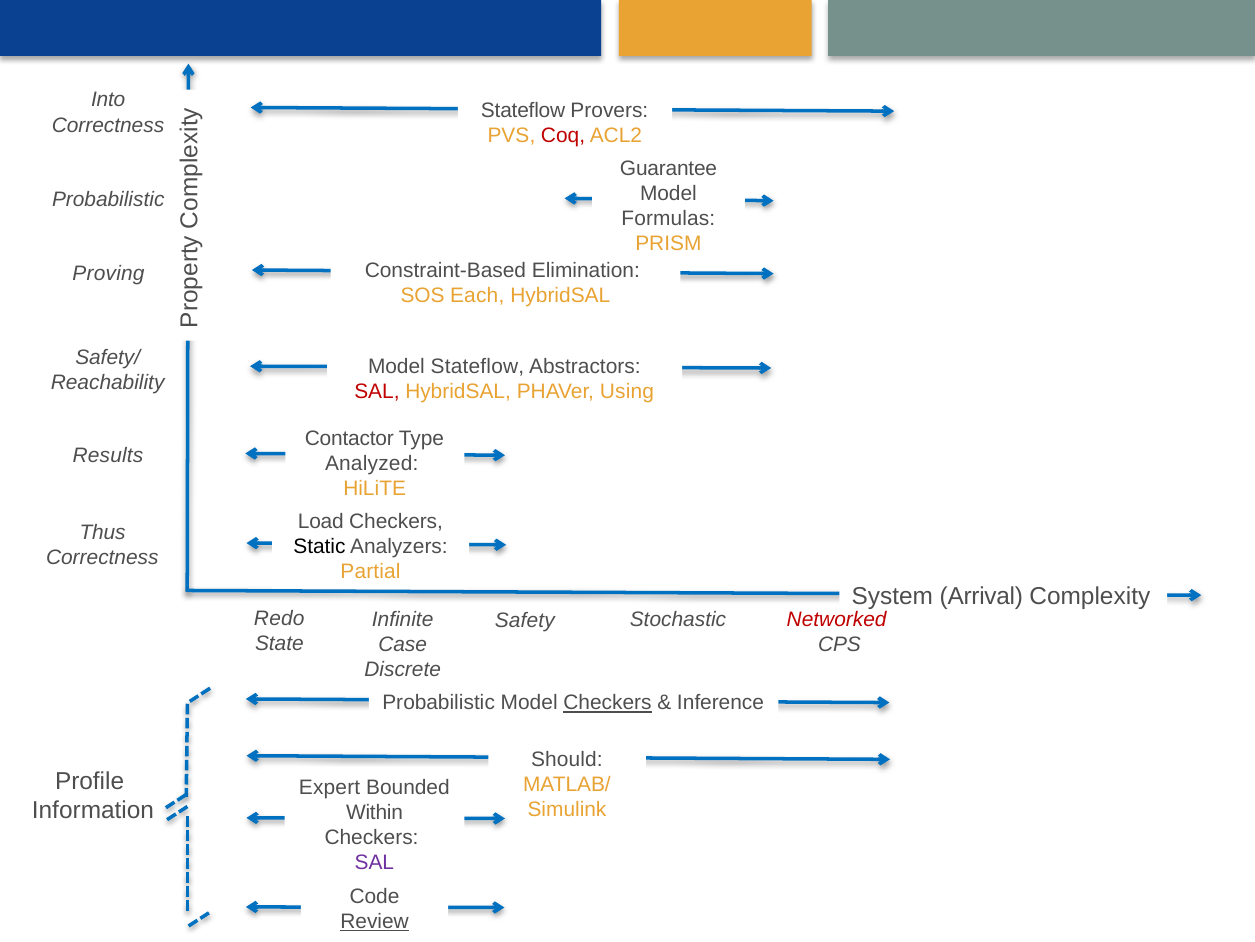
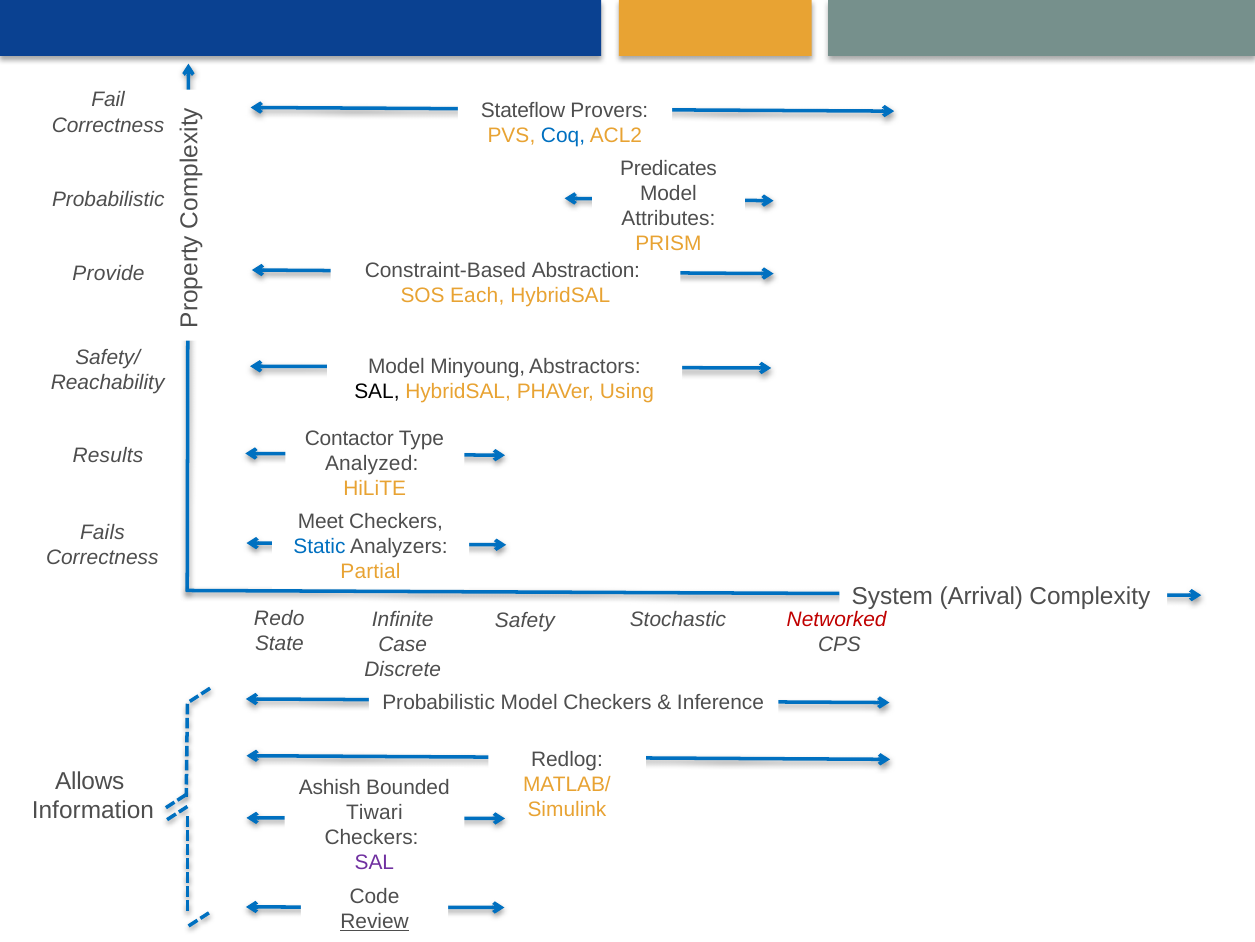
Into: Into -> Fail (108, 100)
Coq colour: red -> blue (563, 135)
Guarantee: Guarantee -> Predicates (669, 168)
Formulas: Formulas -> Attributes (668, 218)
Elimination: Elimination -> Abstraction (586, 270)
Proving: Proving -> Provide (109, 274)
Model Stateflow: Stateflow -> Minyoung (478, 366)
SAL colour: red -> black (377, 391)
Load: Load -> Meet (321, 521)
Thus: Thus -> Fails (102, 532)
Static colour: black -> blue (319, 546)
Checkers underline: present -> none (607, 702)
Should: Should -> Redlog (567, 759)
Profile: Profile -> Allows (90, 780)
Expert: Expert -> Ashish (330, 787)
Within: Within -> Tiwari (374, 812)
